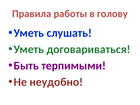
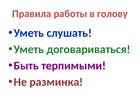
неудобно: неудобно -> разминка (56, 82)
